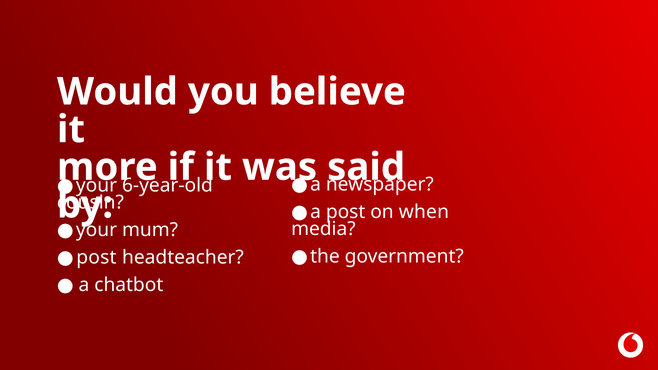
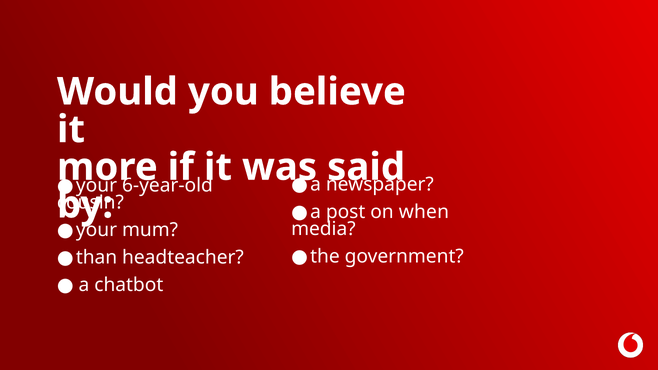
post: post -> than (97, 257)
